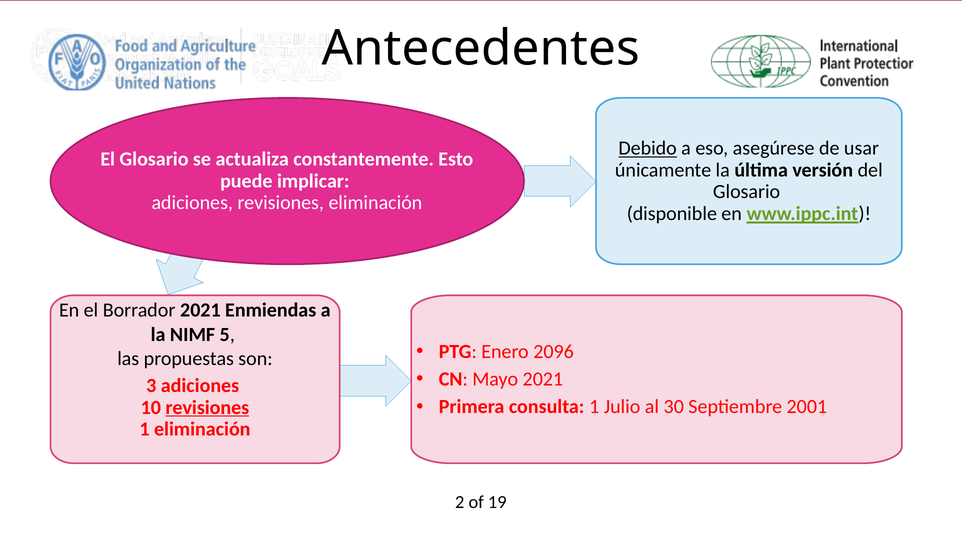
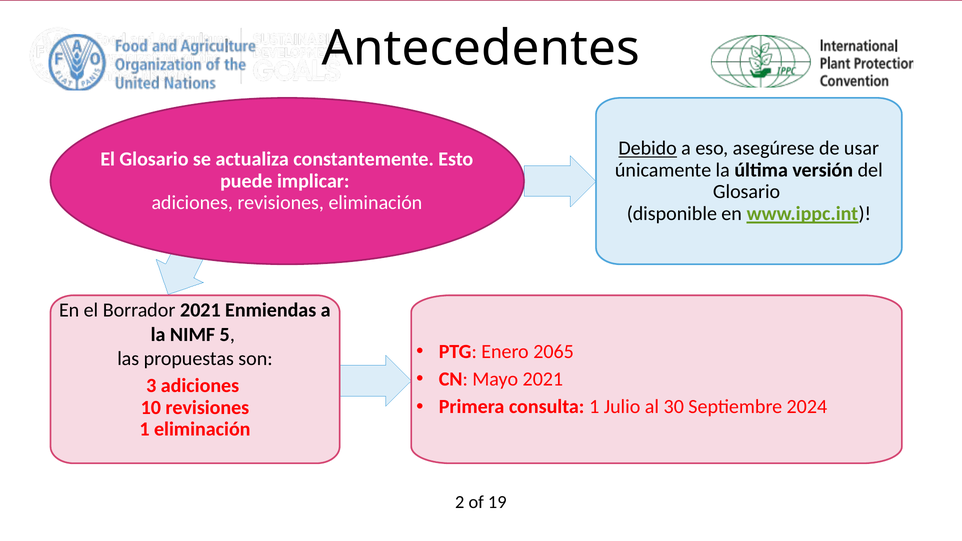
2096: 2096 -> 2065 (554, 352)
2001: 2001 -> 2024 (807, 407)
revisiones underline: present -> none (207, 408)
